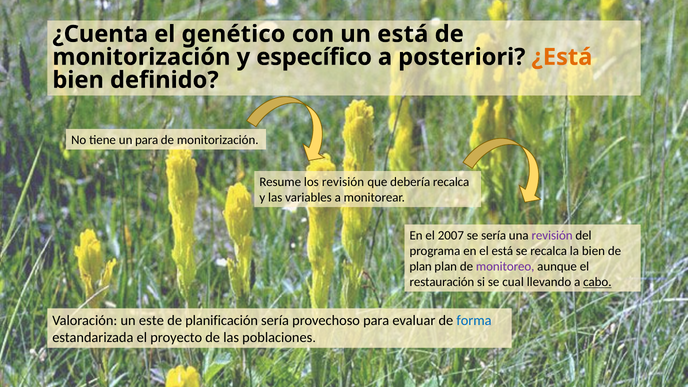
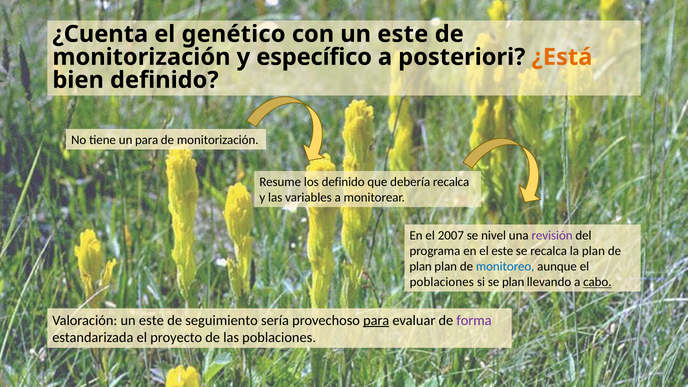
con un está: está -> este (403, 34)
los revisión: revisión -> definido (343, 182)
se sería: sería -> nivel (494, 236)
el está: está -> este (502, 251)
la bien: bien -> plan (593, 251)
monitoreo colour: purple -> blue (505, 267)
restauración: restauración -> poblaciones (442, 282)
se cual: cual -> plan (513, 282)
planificación: planificación -> seguimiento (222, 320)
para underline: none -> present (376, 320)
forma colour: blue -> purple (474, 320)
